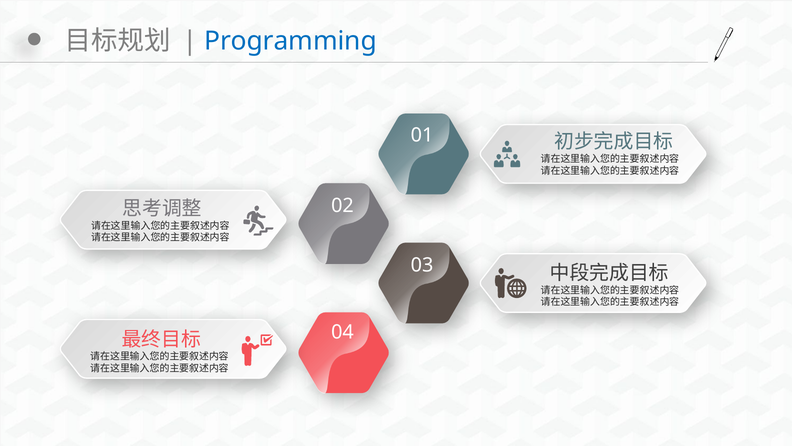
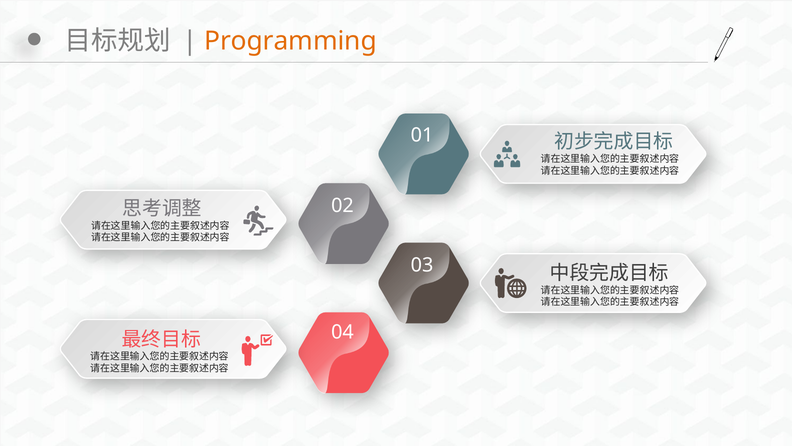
Programming colour: blue -> orange (290, 41)
